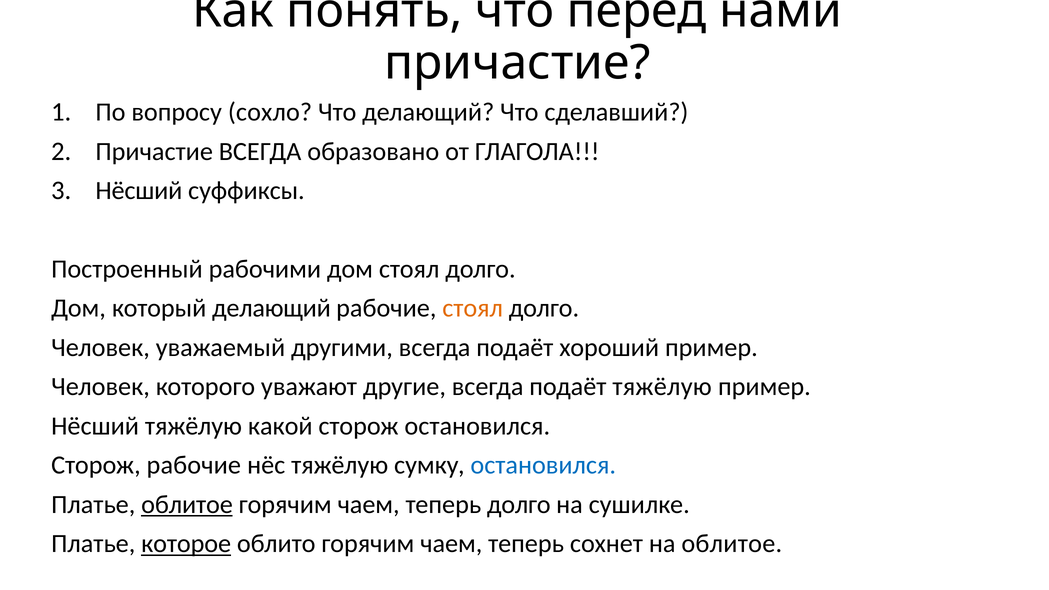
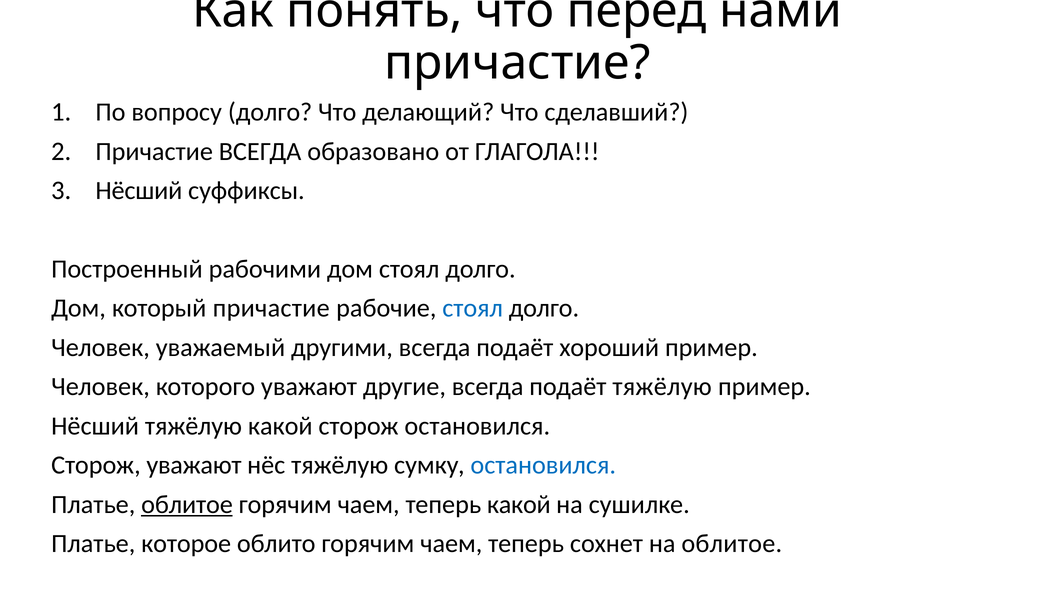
вопросу сохло: сохло -> долго (270, 112)
который делающий: делающий -> причастие (271, 308)
стоял colour: orange -> blue (473, 308)
Сторож рабочие: рабочие -> уважают (194, 465)
теперь долго: долго -> какой (519, 505)
которое underline: present -> none (186, 544)
